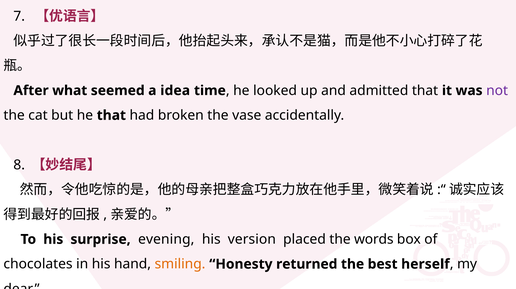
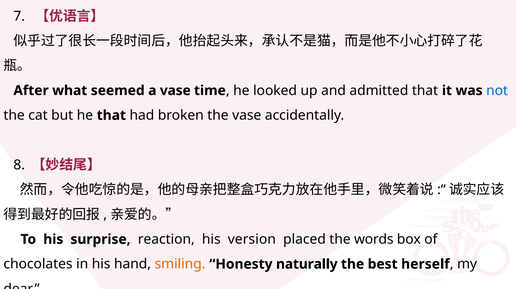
a idea: idea -> vase (175, 91)
not colour: purple -> blue (497, 91)
evening: evening -> reaction (166, 240)
returned: returned -> naturally (307, 264)
